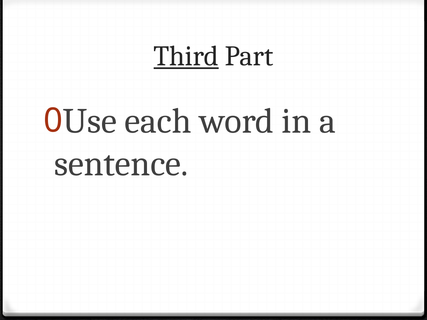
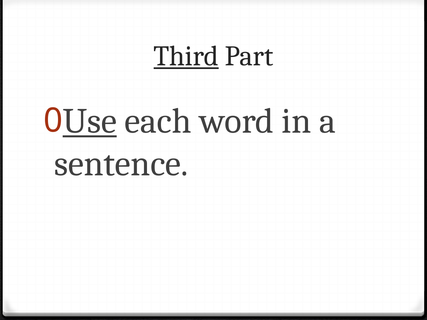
Use underline: none -> present (90, 121)
